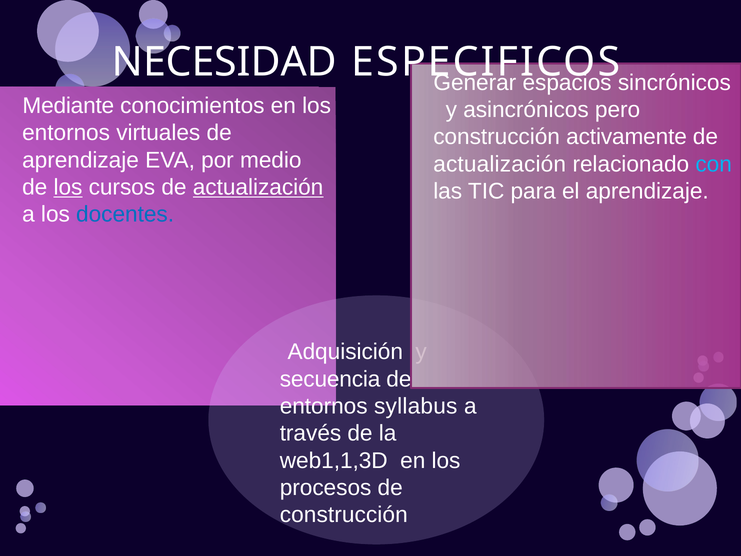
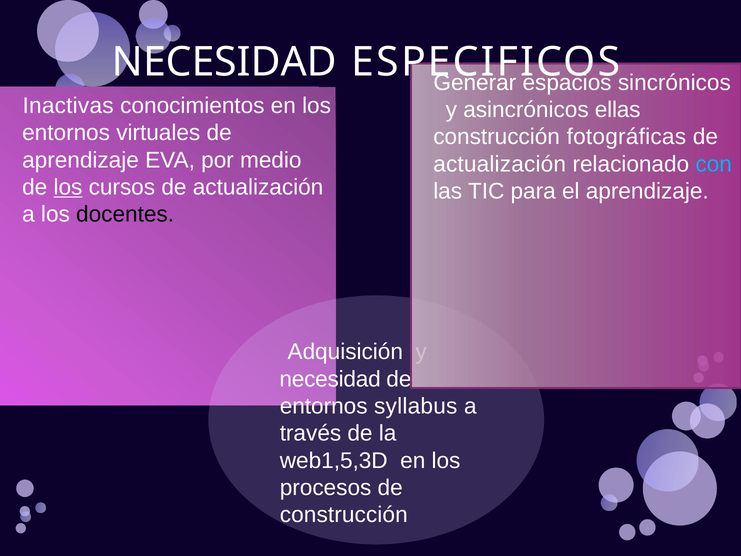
Mediante: Mediante -> Inactivas (68, 106)
pero: pero -> ellas (618, 110)
activamente: activamente -> fotográficas (626, 137)
actualización underline: present -> none (258, 187)
docentes colour: blue -> black (125, 214)
secuencia: secuencia -> necesidad (330, 379)
web1,1,3D: web1,1,3D -> web1,5,3D (334, 460)
